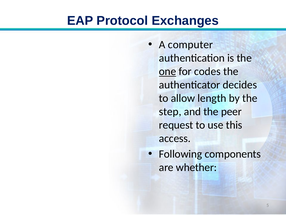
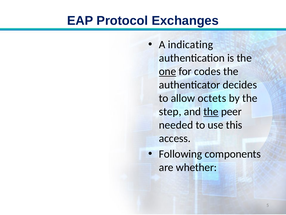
computer: computer -> indicating (191, 45)
length: length -> octets (212, 98)
the underline: none -> present (211, 111)
request: request -> needed (176, 125)
